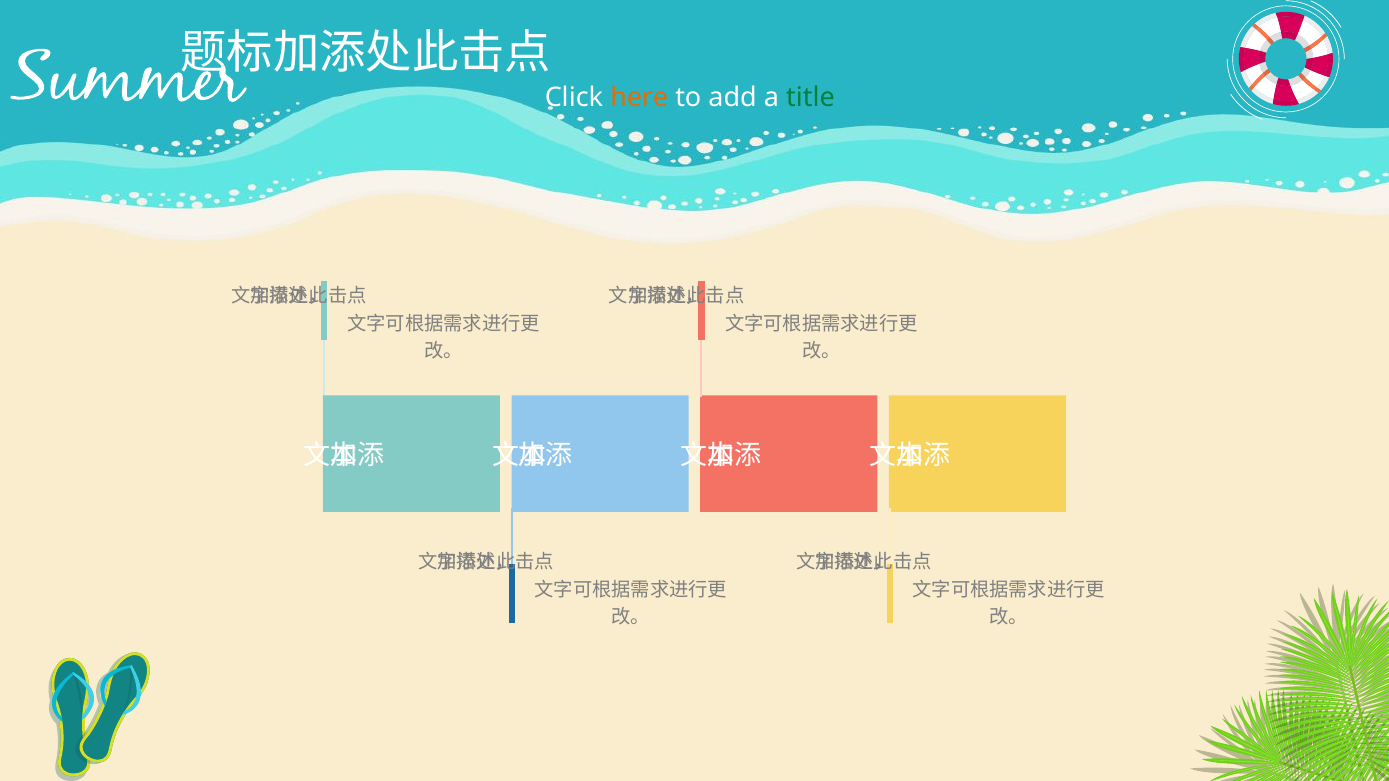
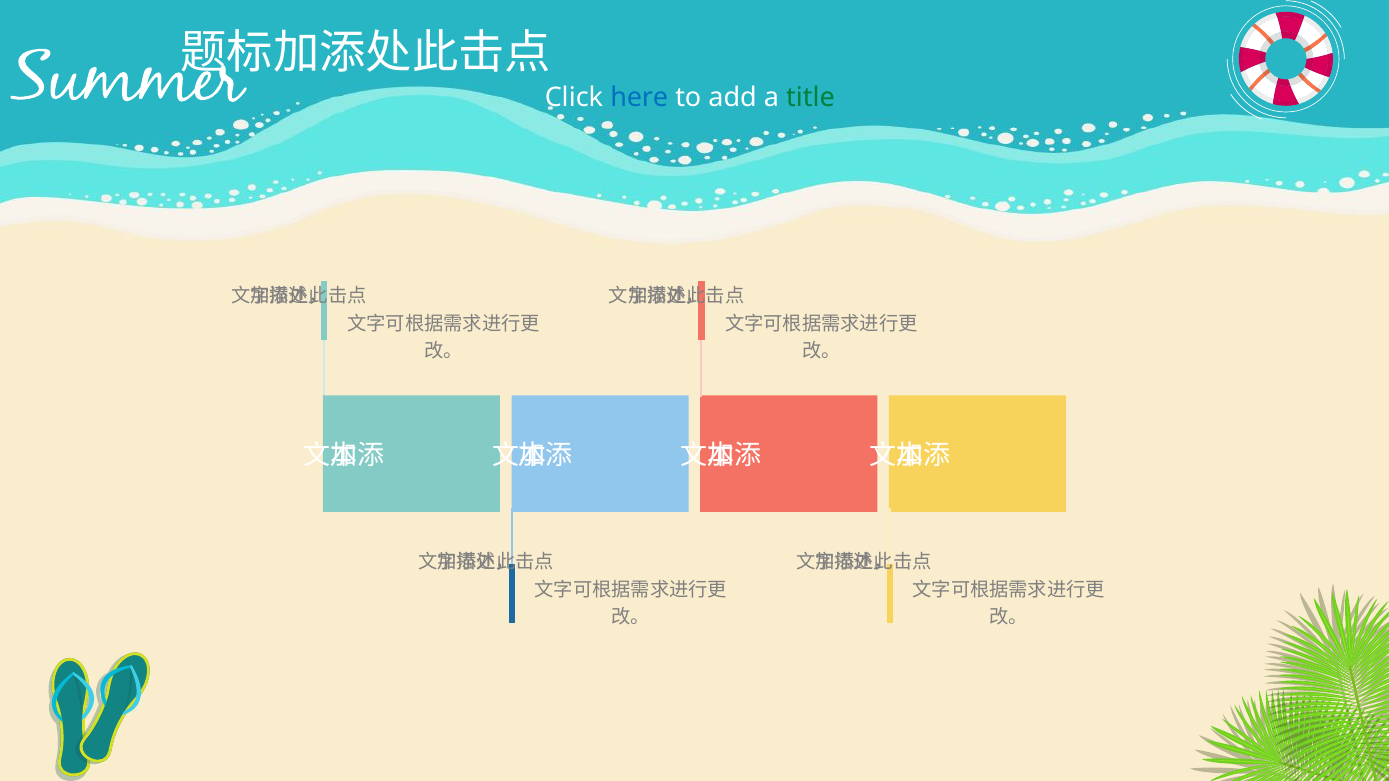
here colour: orange -> blue (639, 97)
